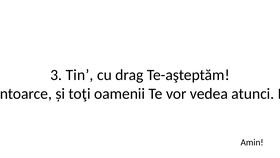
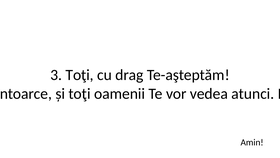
3 Tinʼ: Tinʼ -> Toţi (80, 75)
